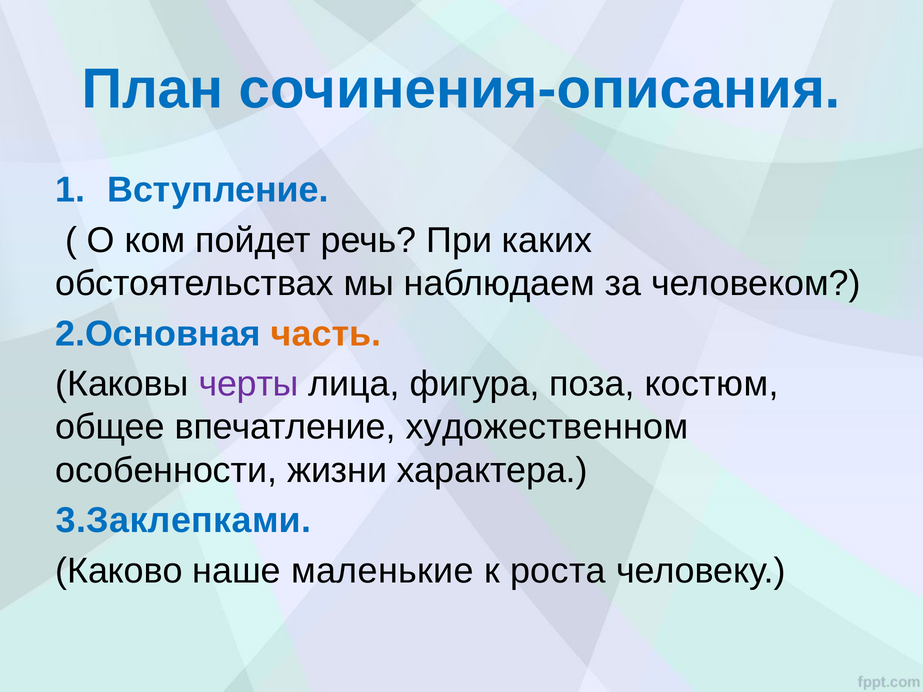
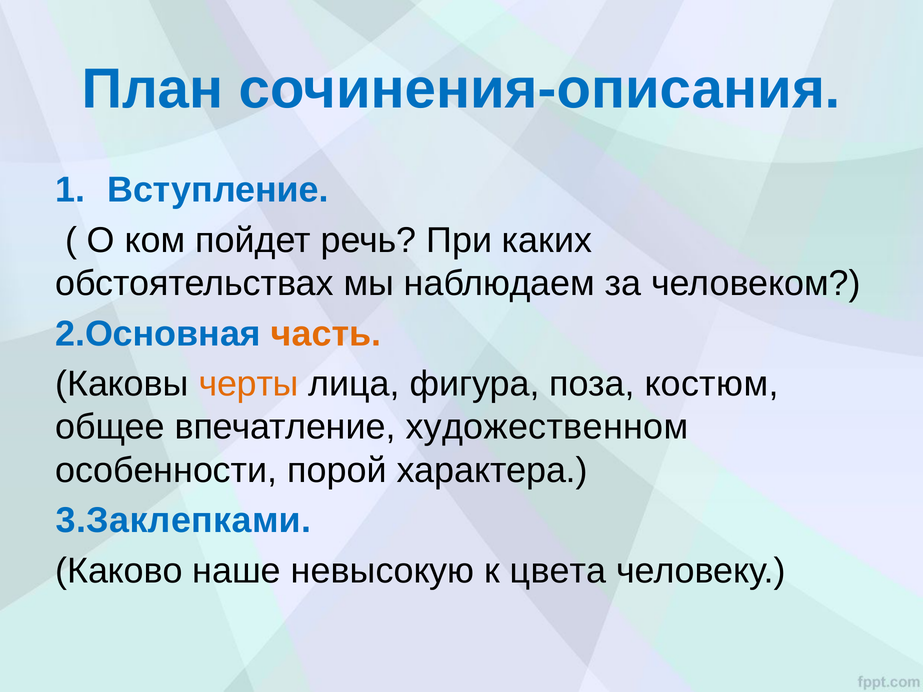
черты colour: purple -> orange (249, 384)
жизни: жизни -> порой (337, 470)
маленькие: маленькие -> невысокую (383, 571)
роста: роста -> цвета (558, 571)
